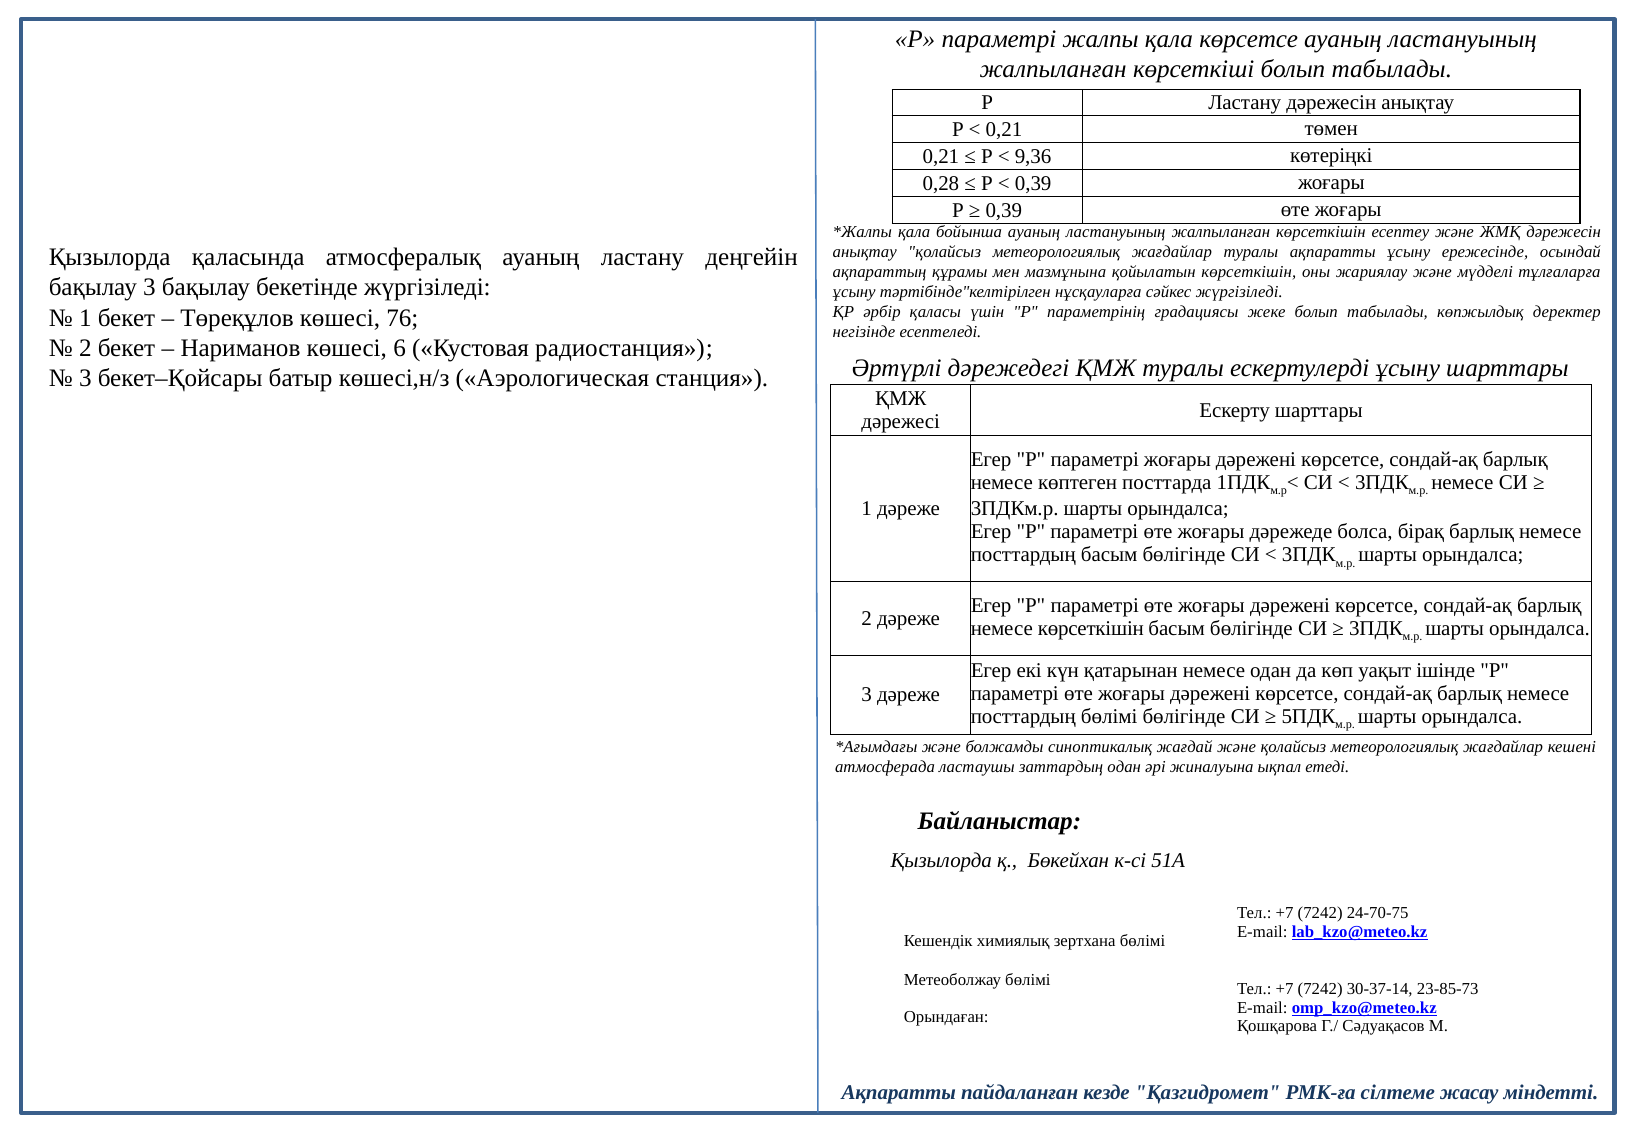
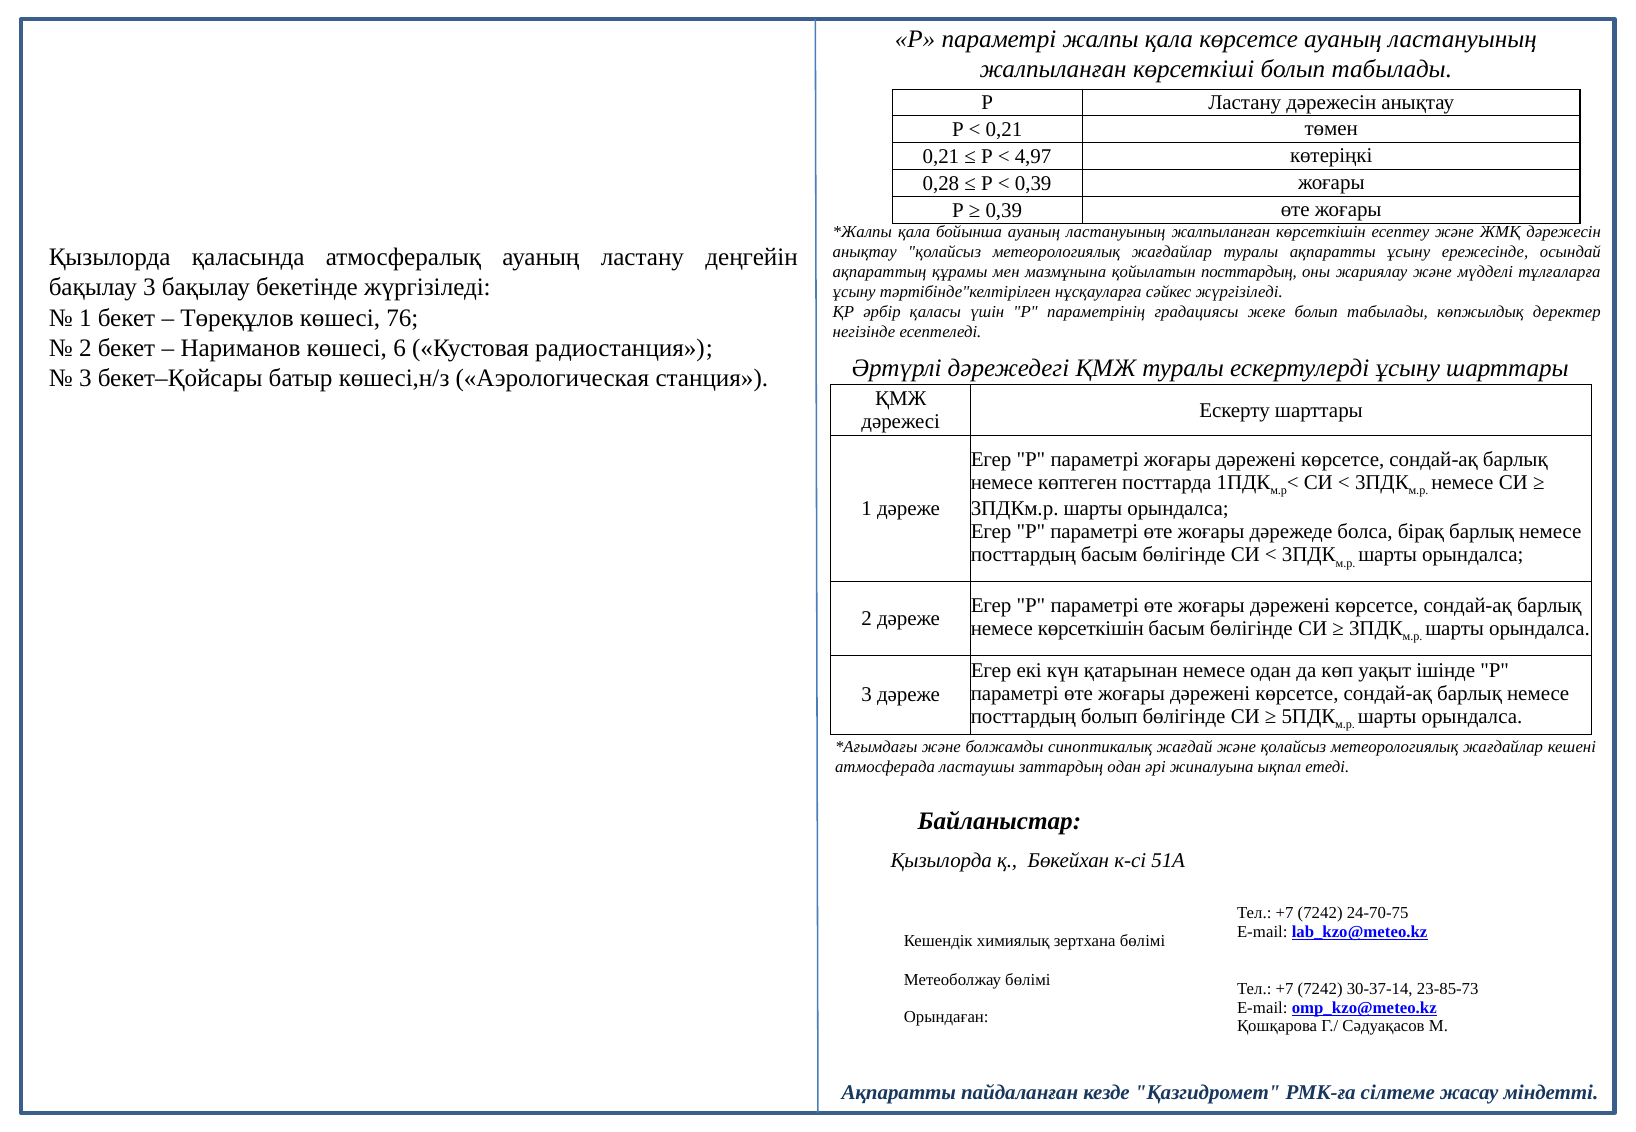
9,36: 9,36 -> 4,97 (1033, 157)
қойылатын көрсеткішін: көрсеткішін -> посттардың (1249, 272)
посттардың бөлімі: бөлімі -> болып (1109, 717)
